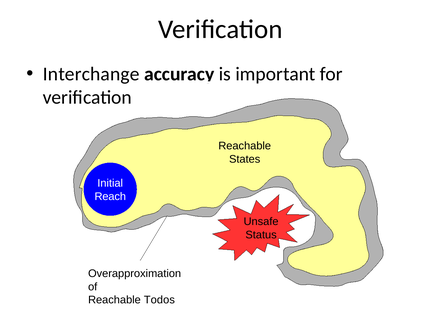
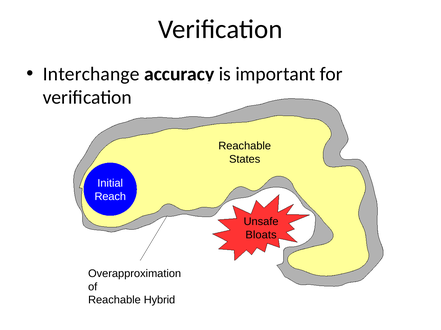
Status: Status -> Bloats (261, 235)
Todos: Todos -> Hybrid (159, 301)
